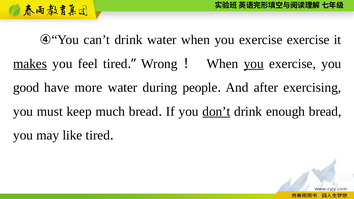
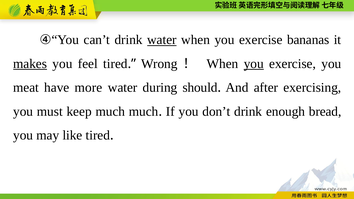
water underline: none -> present (162, 40)
exercise exercise: exercise -> bananas (308, 40)
good: good -> meat (26, 88)
people: people -> should (200, 88)
much bread: bread -> much (144, 112)
don’t underline: present -> none (216, 112)
